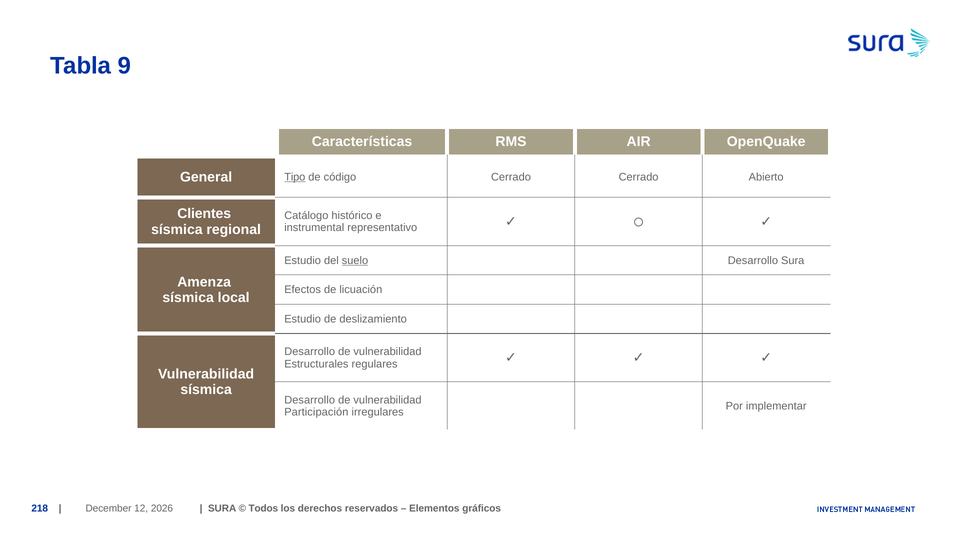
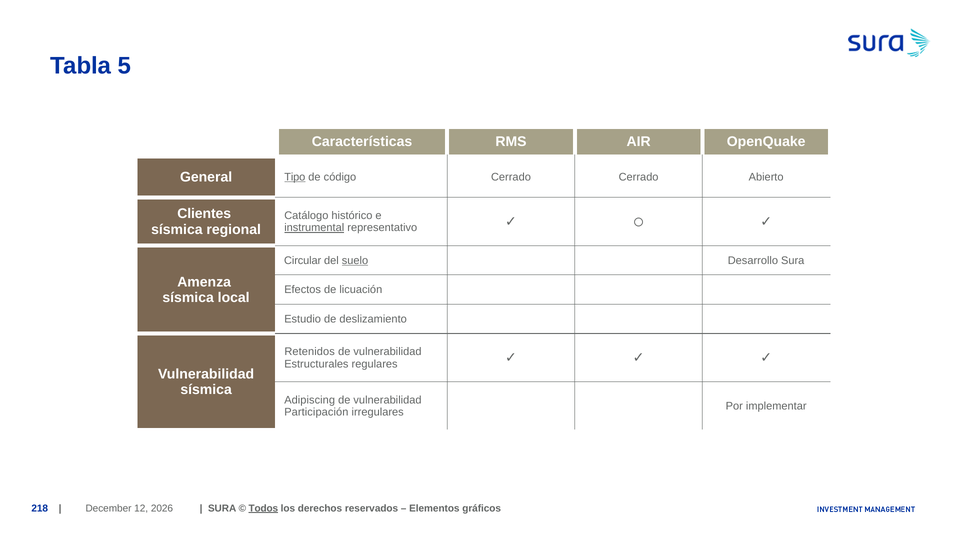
9: 9 -> 5 (125, 66)
instrumental underline: none -> present (314, 228)
Estudio: Estudio -> Circular (303, 261)
Desarrollo: Desarrollo -> Retenidos (310, 352)
Desarrollo: Desarrollo -> Adipiscing (310, 400)
Todos underline: none -> present (263, 508)
